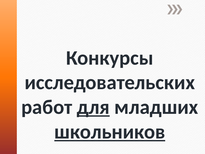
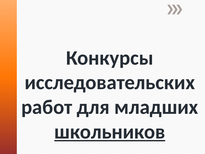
для underline: present -> none (93, 107)
